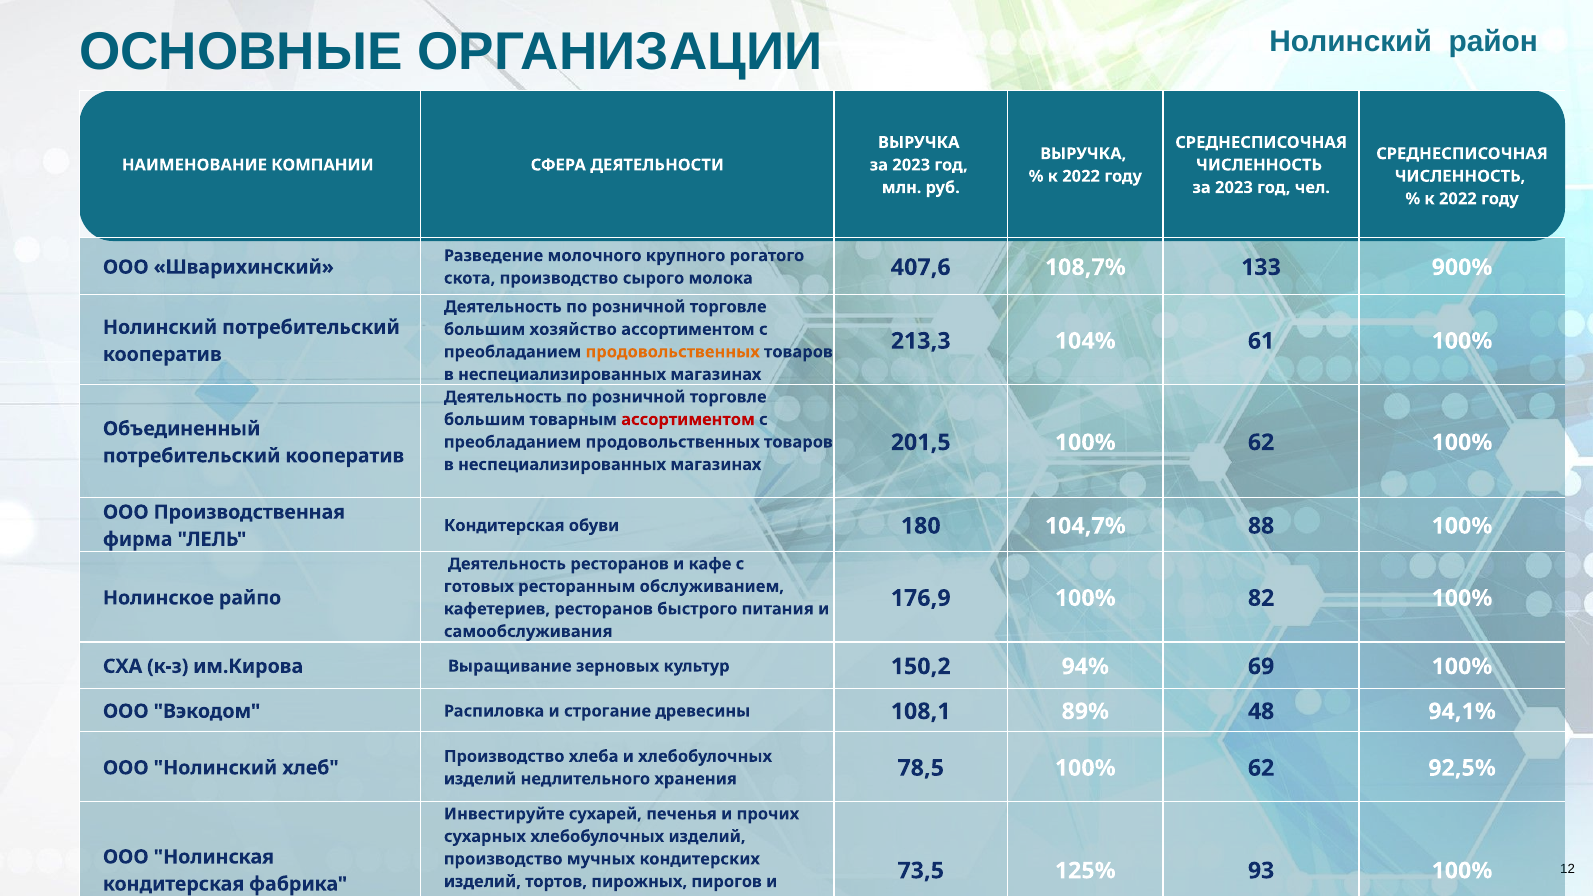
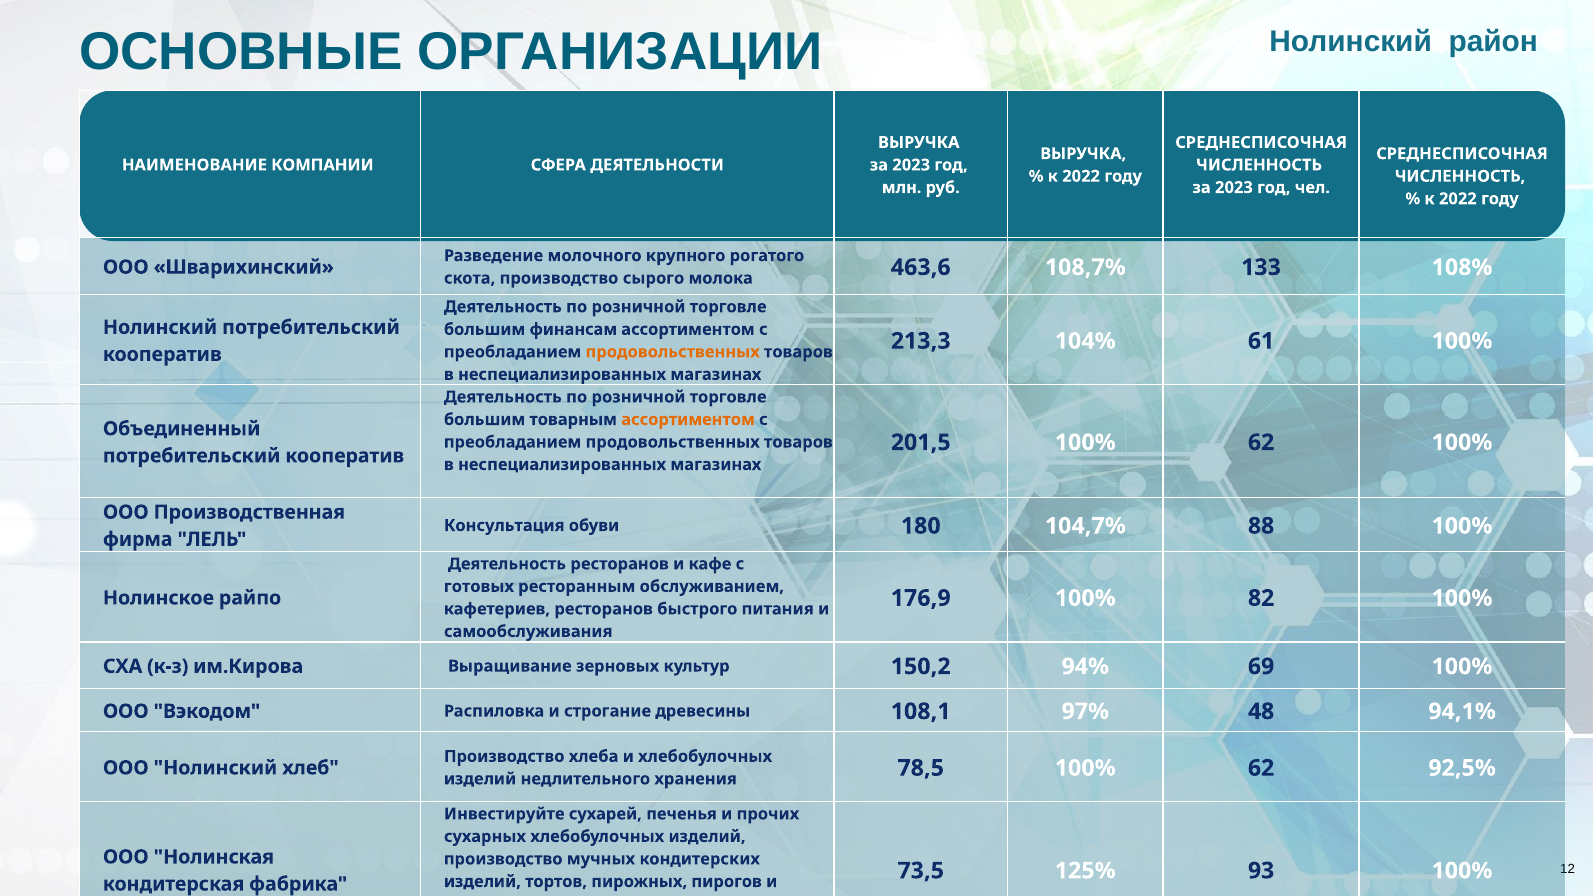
407,6: 407,6 -> 463,6 (921, 267)
900%: 900% -> 108% (1462, 267)
хозяйство: хозяйство -> финансам (573, 329)
ассортиментом colour: red -> orange (688, 420)
Кондитерская: Кондитерская -> Консультация (504, 526)
89%: 89% -> 97% (1085, 711)
